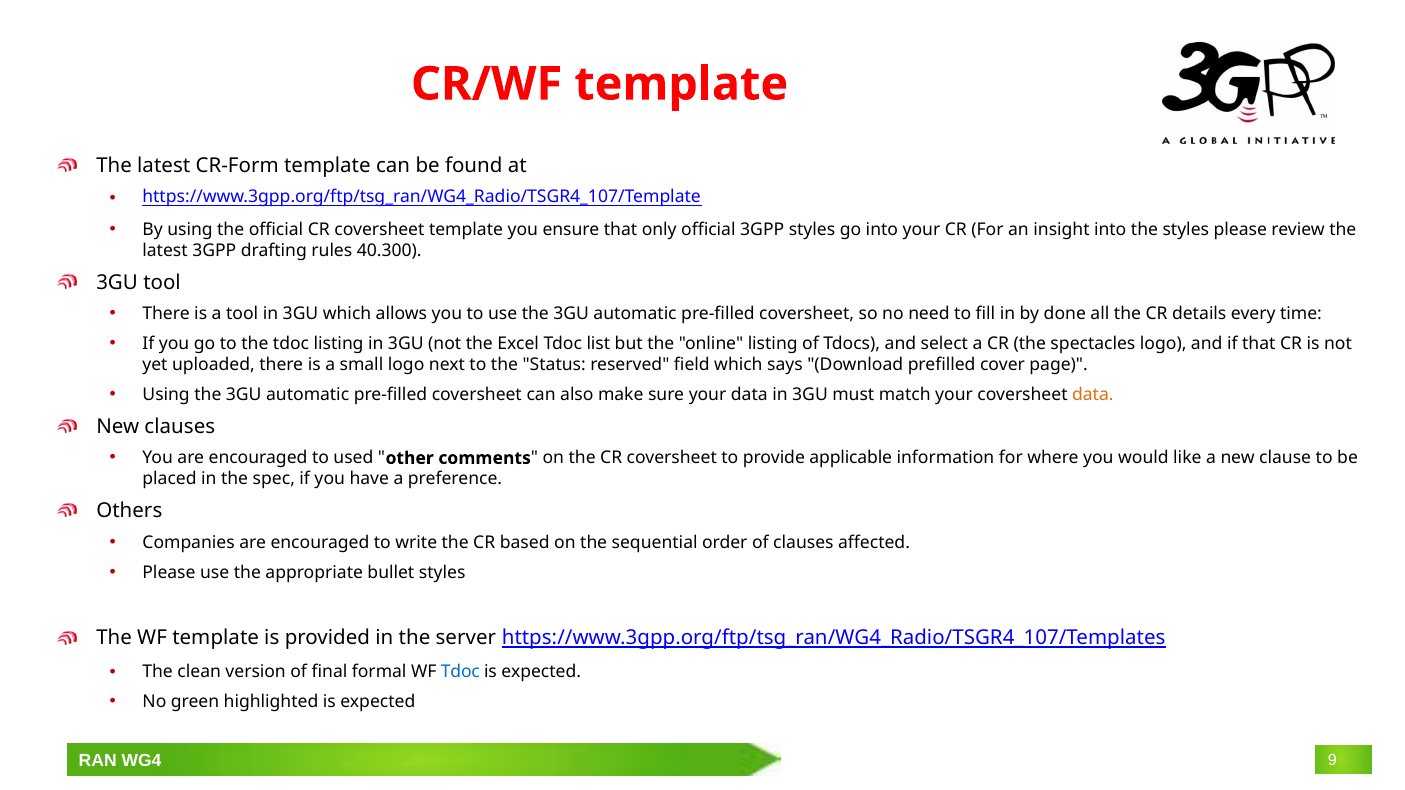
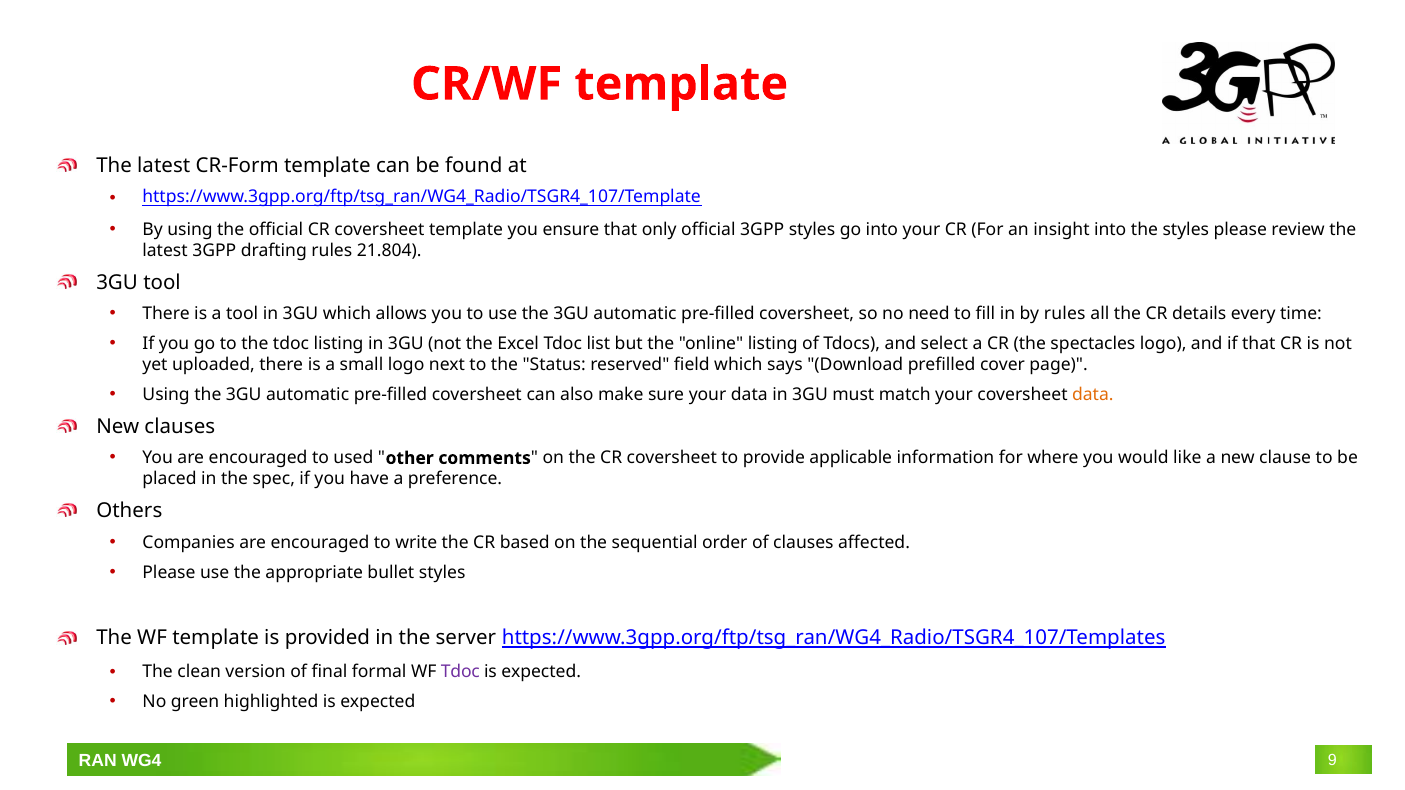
40.300: 40.300 -> 21.804 (389, 251)
by done: done -> rules (1065, 314)
Tdoc colour: blue -> purple (460, 672)
